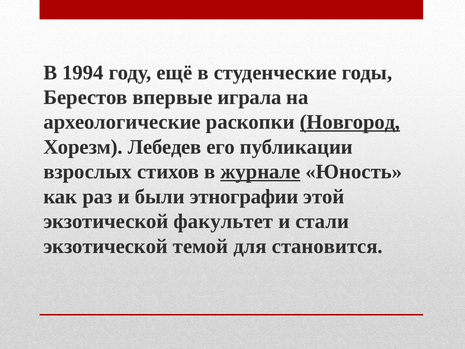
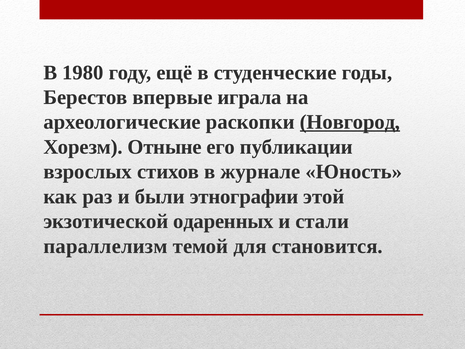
1994: 1994 -> 1980 (83, 72)
Лебедев: Лебедев -> Отныне (165, 147)
журнале underline: present -> none (260, 172)
факультет: факультет -> одаренных (223, 221)
экзотической: экзотической -> параллелизм (105, 246)
